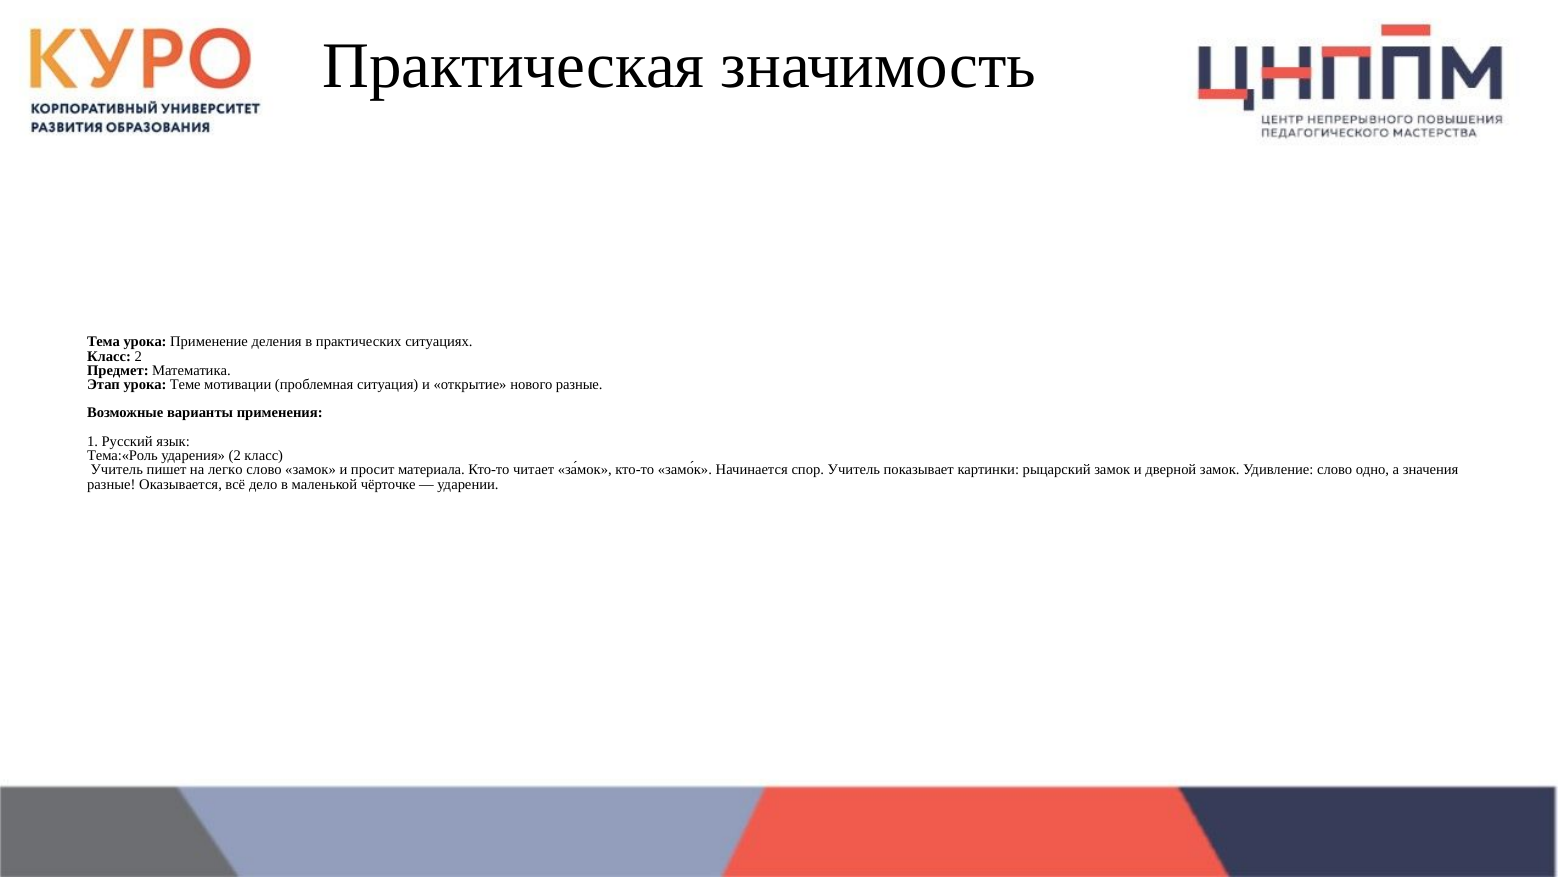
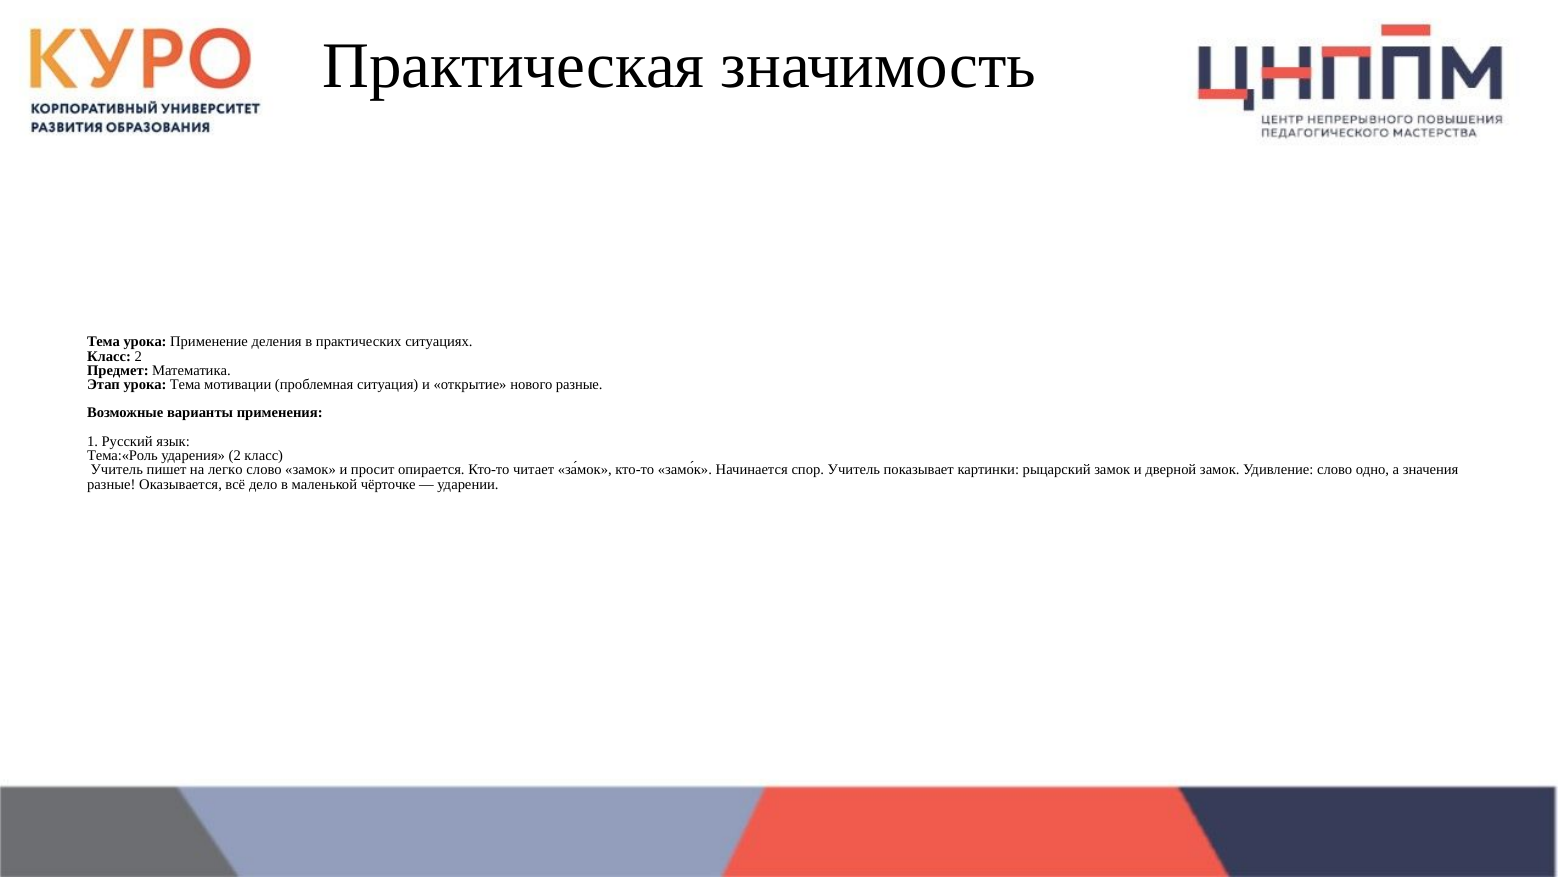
урока Теме: Теме -> Тема (185, 384)
материала: материала -> опирается (431, 470)
